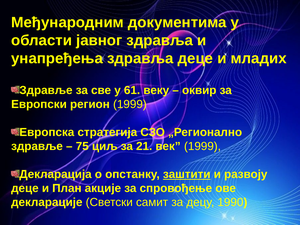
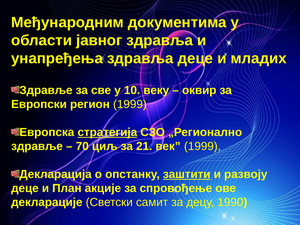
61: 61 -> 10 (132, 90)
стратегија underline: none -> present (107, 132)
75: 75 -> 70 (82, 146)
